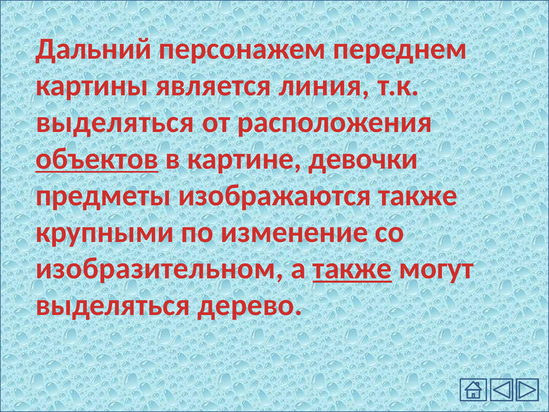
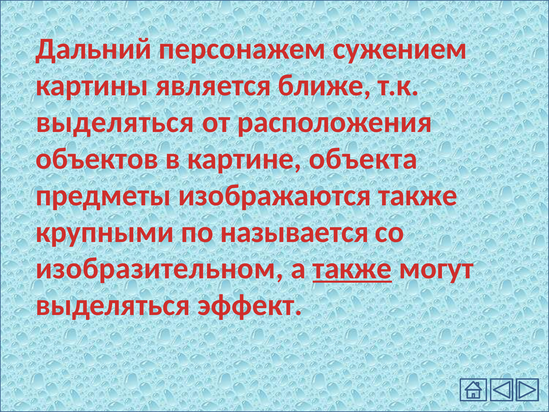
переднем: переднем -> сужением (400, 49)
линия: линия -> ближе (325, 85)
объектов underline: present -> none (97, 159)
девочки: девочки -> объекта (363, 159)
изменение: изменение -> называется (294, 232)
дерево: дерево -> эффект (250, 305)
